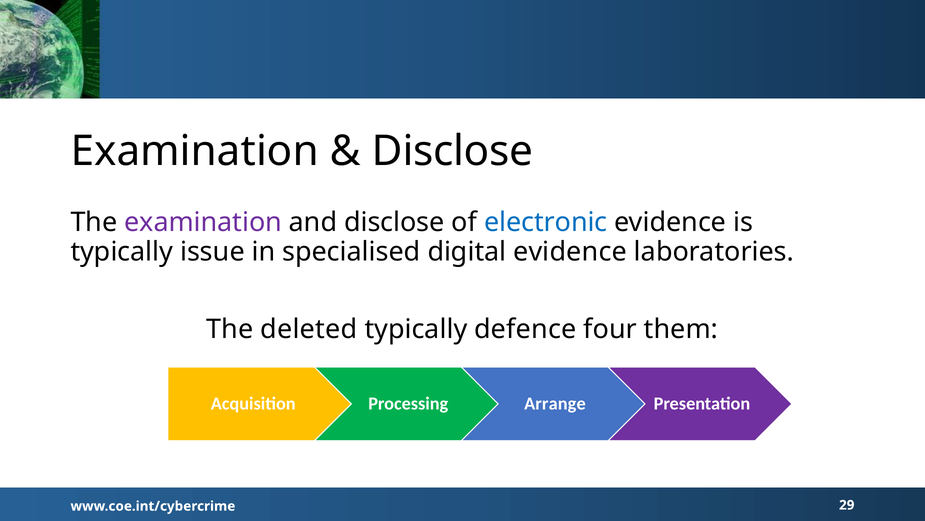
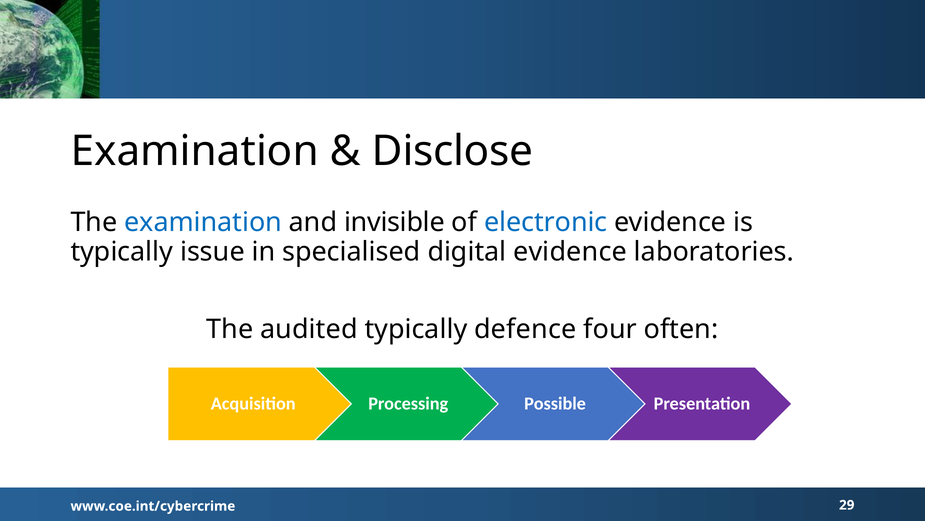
examination colour: purple -> blue (203, 222)
and disclose: disclose -> invisible (394, 222)
deleted: deleted -> audited (309, 329)
them: them -> often (681, 329)
Arrange: Arrange -> Possible (555, 403)
